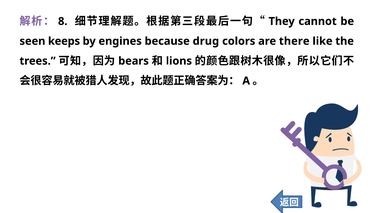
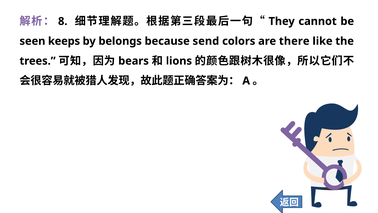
engines: engines -> belongs (120, 41)
drug: drug -> send (206, 41)
